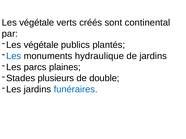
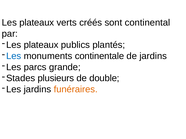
végétale: végétale -> plateaux (37, 23)
végétale: végétale -> plateaux (41, 45)
hydraulique: hydraulique -> continentale (99, 56)
plaines: plaines -> grande (65, 67)
funéraires colour: blue -> orange (76, 90)
